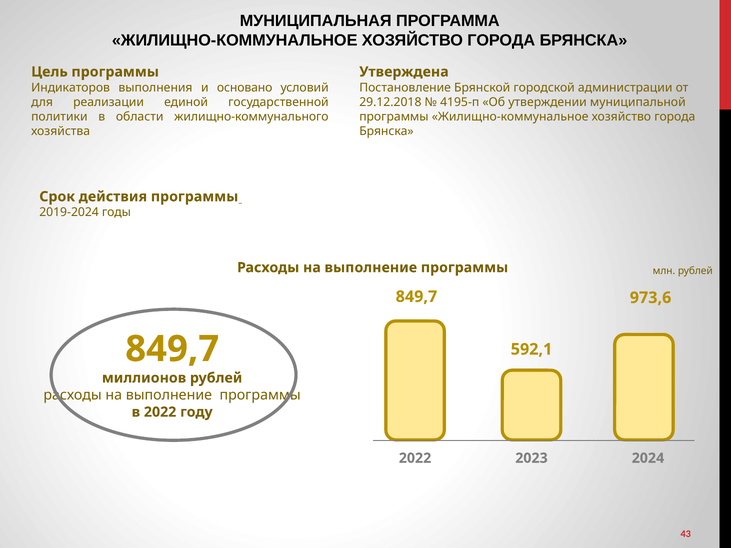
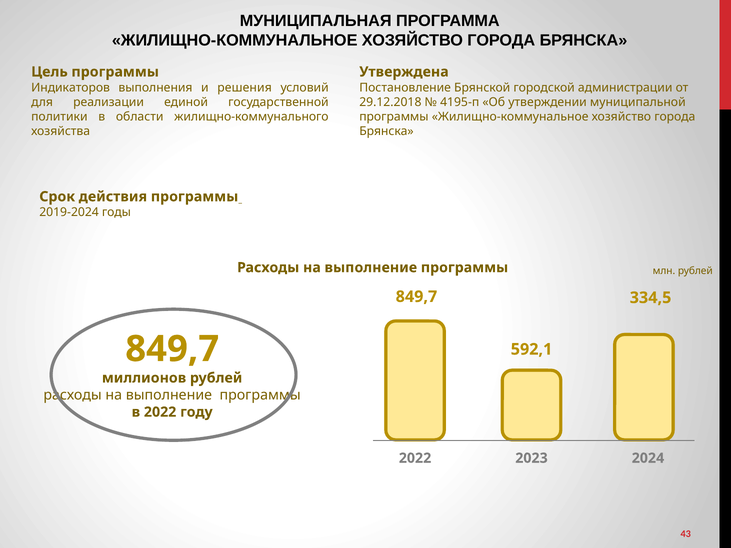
основано: основано -> решения (245, 88)
973,6: 973,6 -> 334,5 (651, 298)
